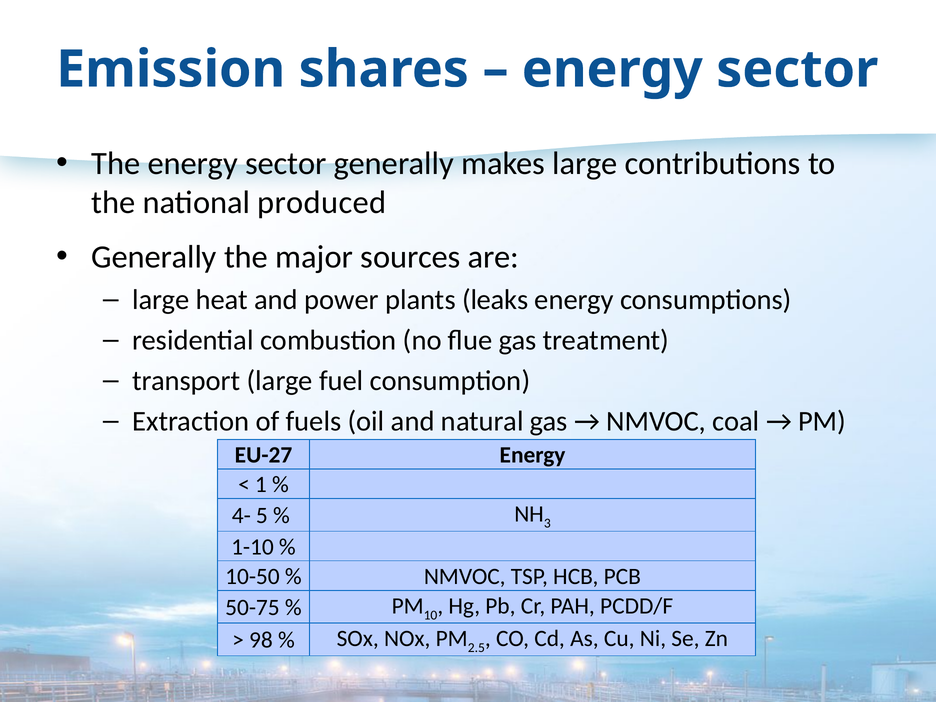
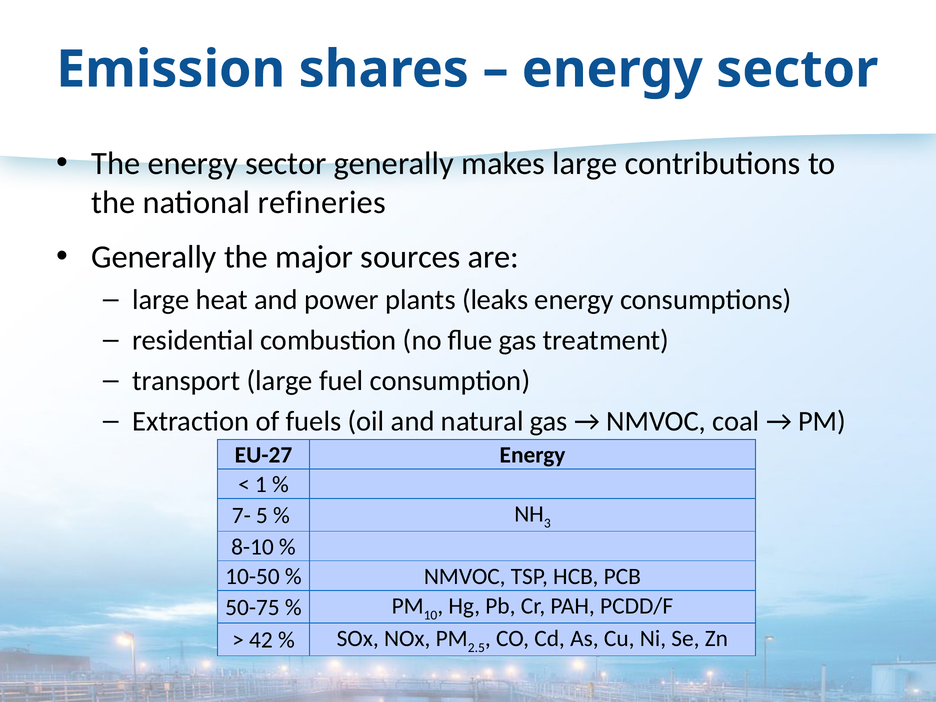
produced: produced -> refineries (322, 203)
4-: 4- -> 7- (241, 516)
1-10: 1-10 -> 8-10 (252, 547)
98: 98 -> 42 (261, 640)
